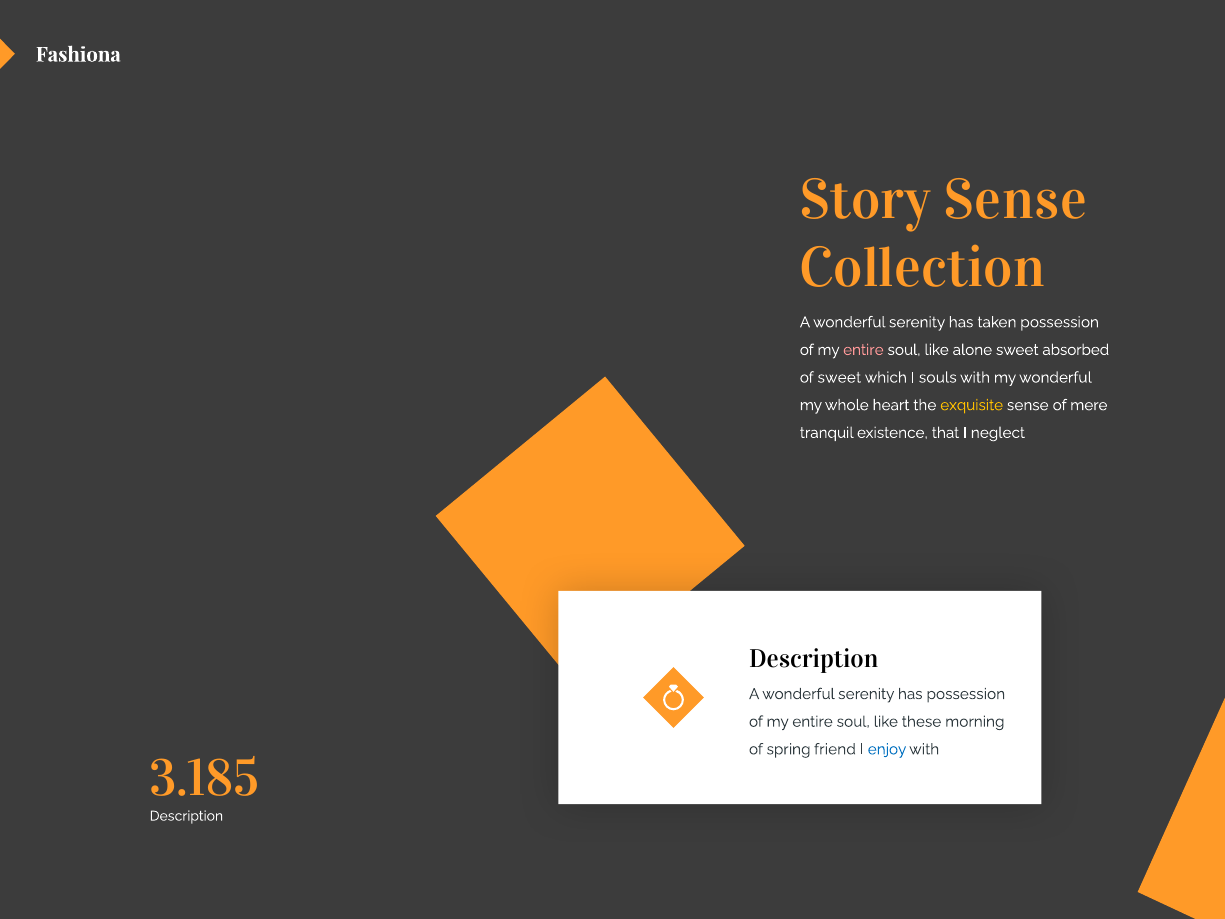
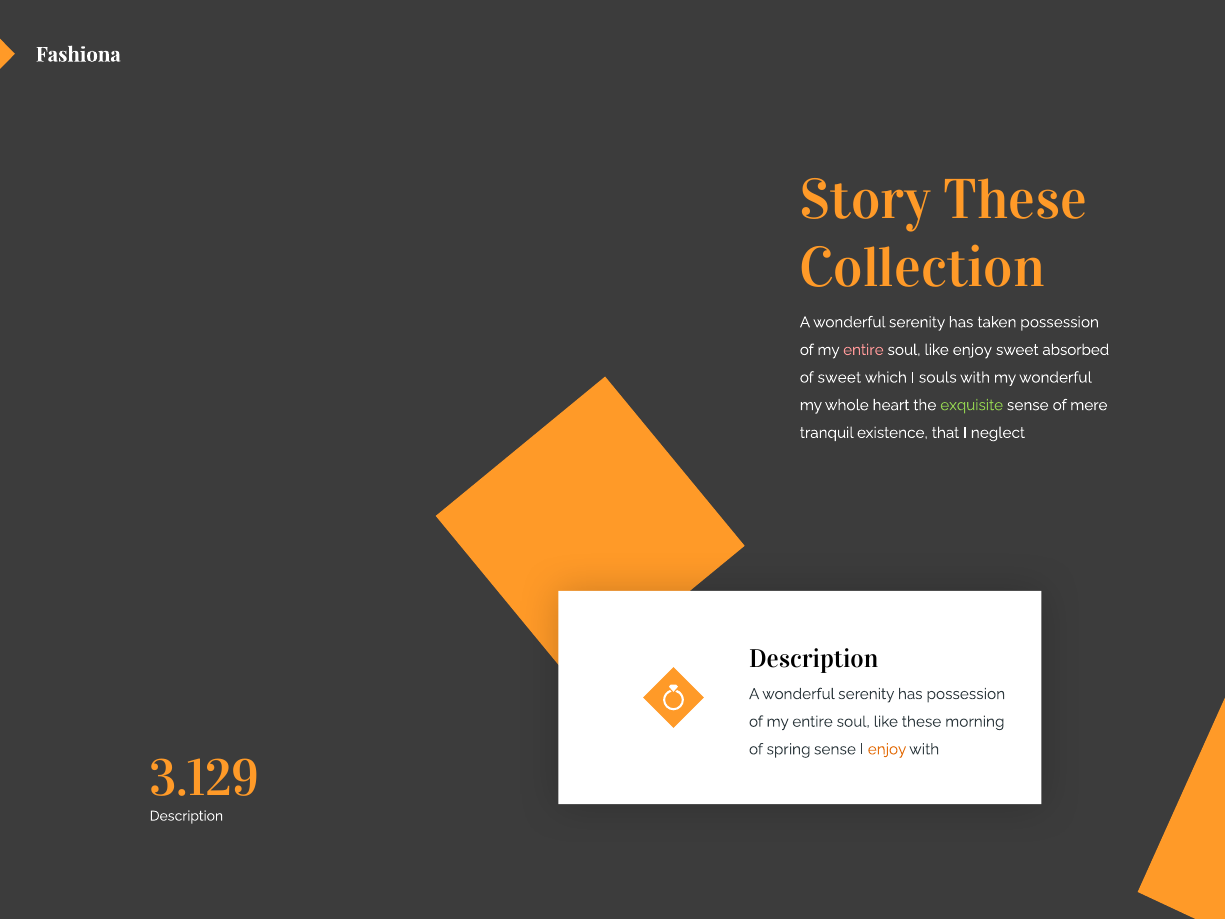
Story Sense: Sense -> These (1015, 200)
like alone: alone -> enjoy (972, 350)
exquisite colour: yellow -> light green (972, 405)
spring friend: friend -> sense (835, 749)
enjoy colour: blue -> orange (887, 749)
3.185: 3.185 -> 3.129 (205, 778)
